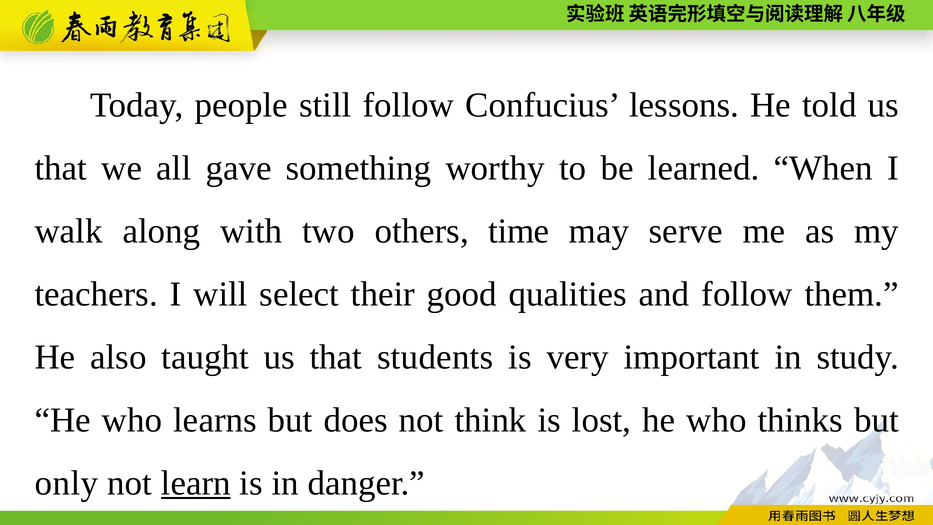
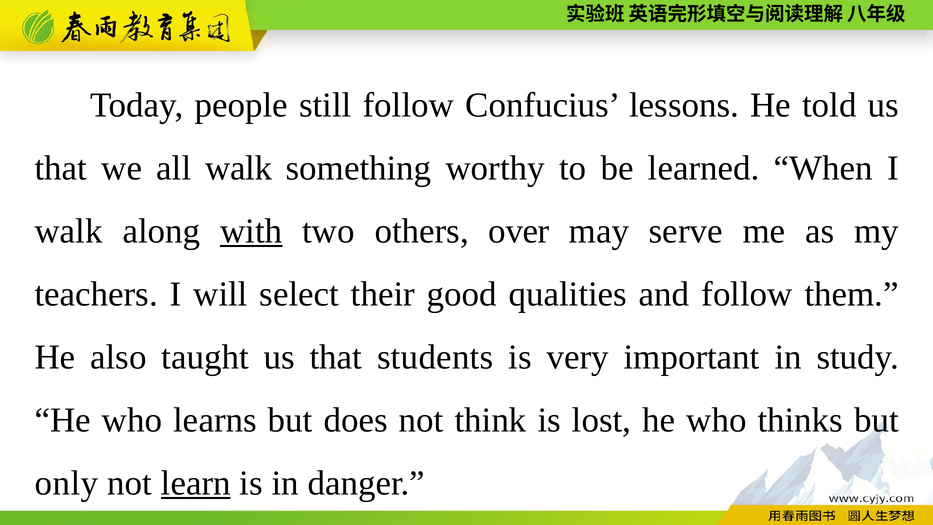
all gave: gave -> walk (239, 168)
with underline: none -> present (251, 231)
time: time -> over (519, 231)
